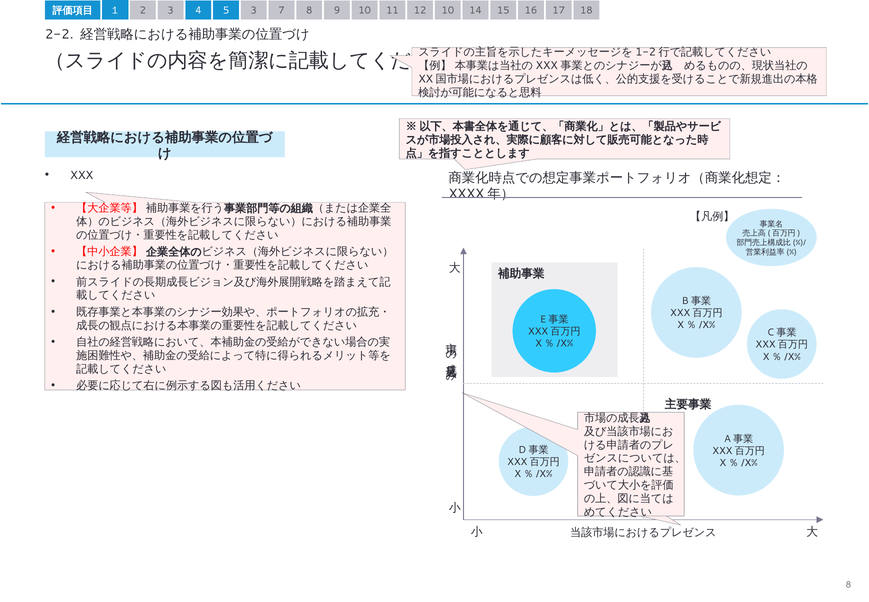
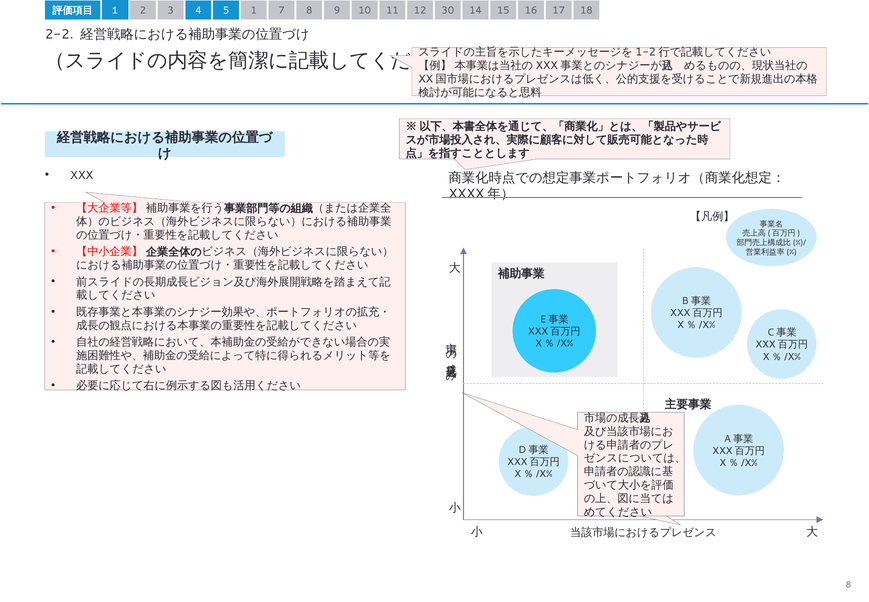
5 3: 3 -> 1 (254, 10)
12 10: 10 -> 30 (448, 10)
